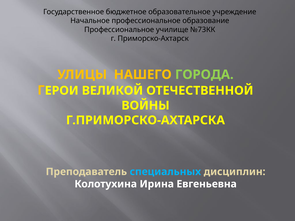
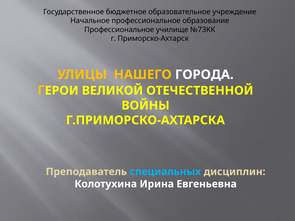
ГОРОДА colour: light green -> white (204, 75)
